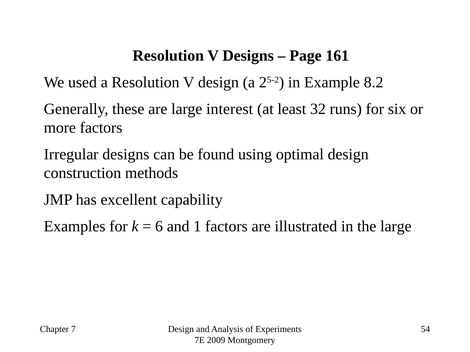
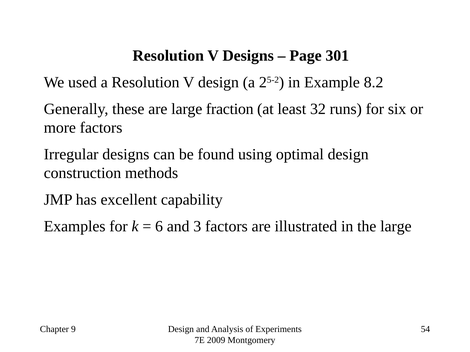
161: 161 -> 301 (337, 56)
interest: interest -> fraction (230, 109)
1: 1 -> 3 (197, 227)
7: 7 -> 9 (73, 330)
